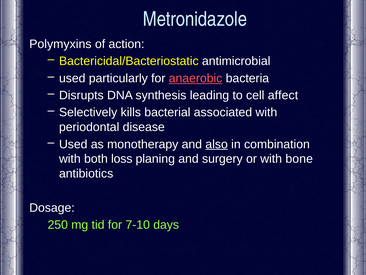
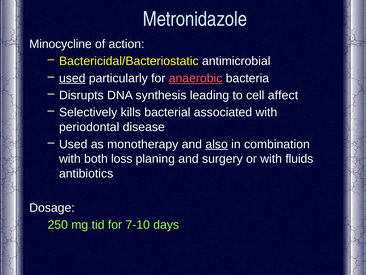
Polymyxins: Polymyxins -> Minocycline (60, 44)
used underline: none -> present (72, 78)
bone: bone -> fluids (299, 159)
